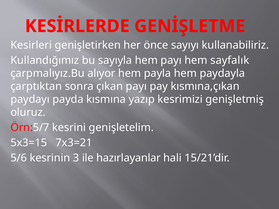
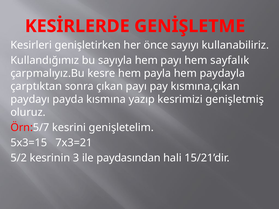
alıyor: alıyor -> kesre (101, 73)
5/6: 5/6 -> 5/2 (19, 158)
hazırlayanlar: hazırlayanlar -> paydasından (129, 158)
